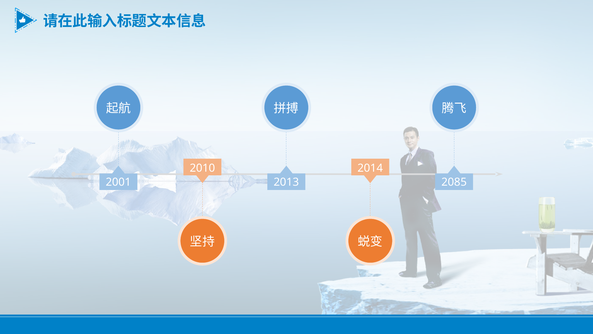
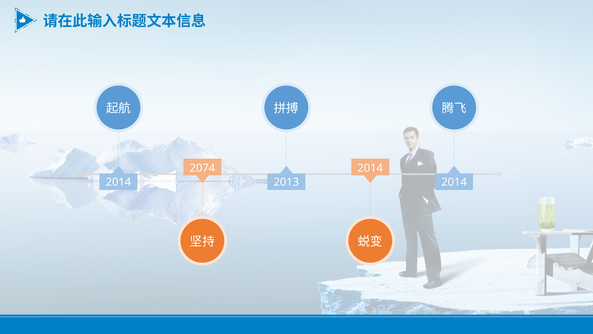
2010: 2010 -> 2074 (202, 168)
2001: 2001 -> 2014 (118, 182)
2085: 2085 -> 2014 (454, 182)
